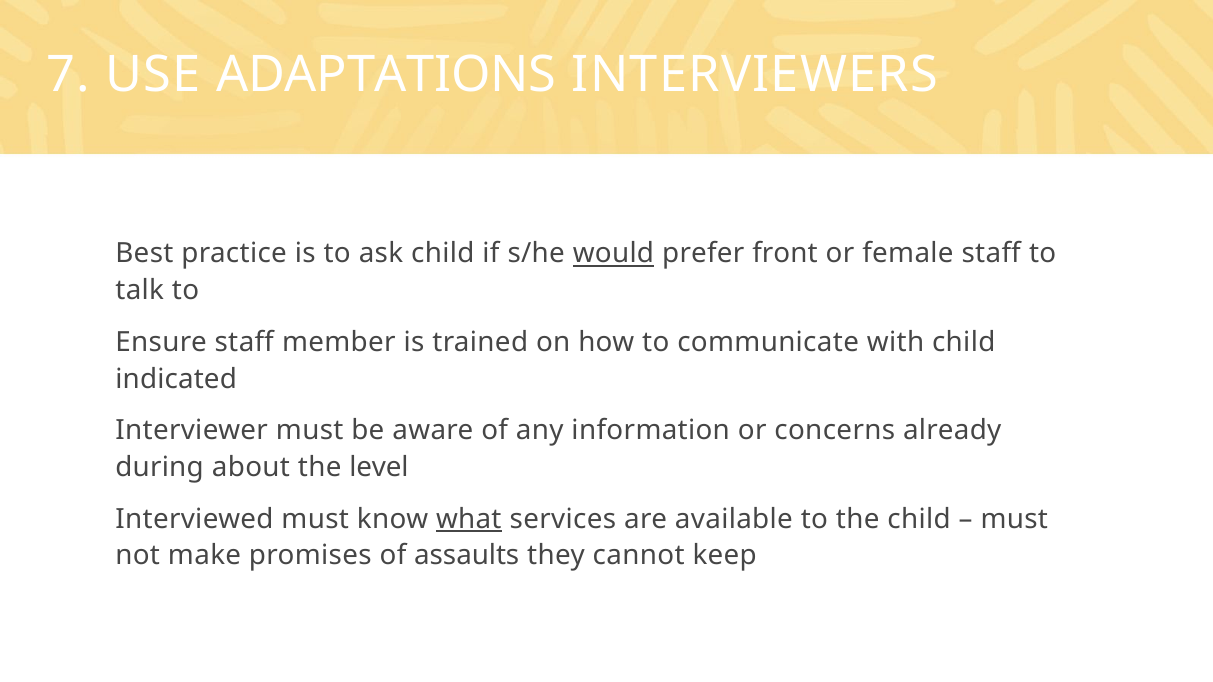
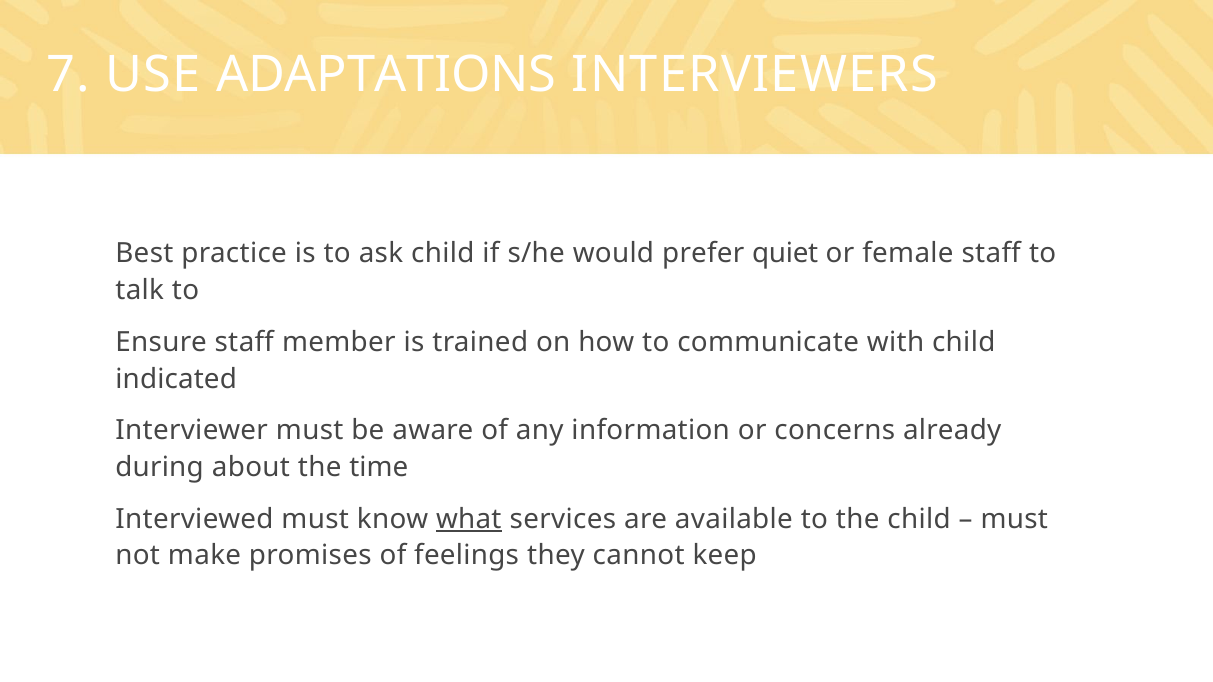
would underline: present -> none (613, 254)
front: front -> quiet (785, 254)
level: level -> time (379, 467)
assaults: assaults -> feelings (467, 556)
